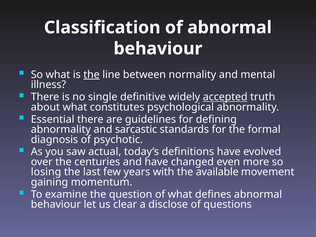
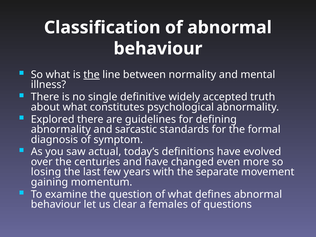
accepted underline: present -> none (225, 97)
Essential: Essential -> Explored (53, 119)
psychotic: psychotic -> symptom (118, 140)
available: available -> separate (217, 172)
disclose: disclose -> females (168, 204)
